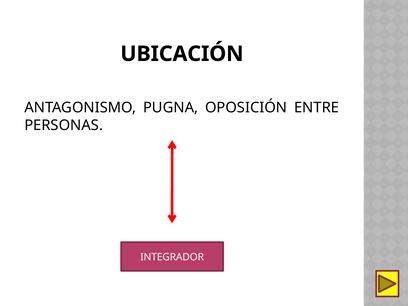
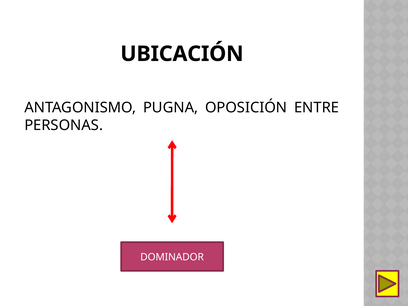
INTEGRADOR: INTEGRADOR -> DOMINADOR (172, 257)
